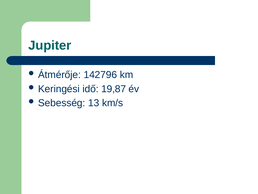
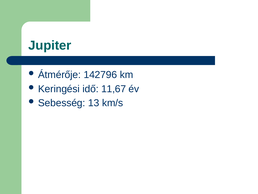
19,87: 19,87 -> 11,67 (114, 89)
